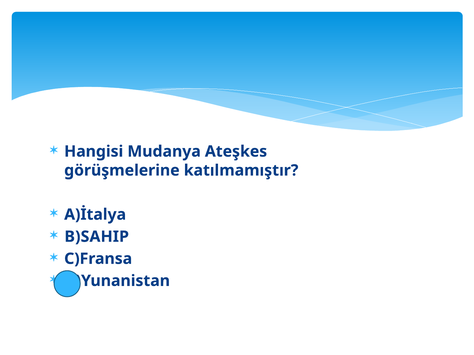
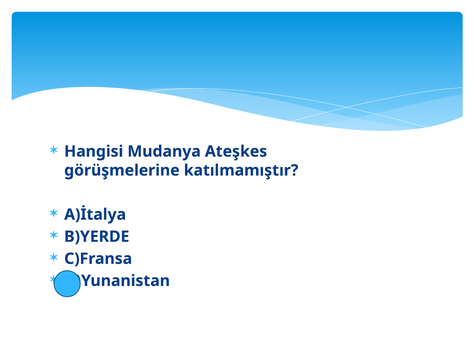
B)SAHIP: B)SAHIP -> B)YERDE (97, 237)
